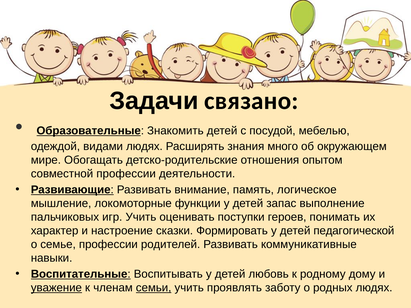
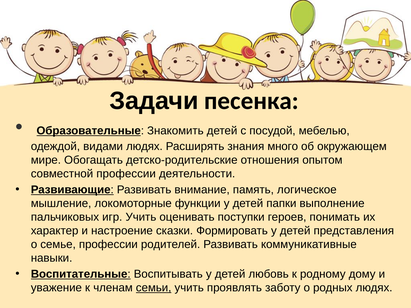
связано: связано -> песенка (251, 101)
запас: запас -> папки (281, 204)
педагогической: педагогической -> представления (354, 231)
уважение underline: present -> none (56, 288)
